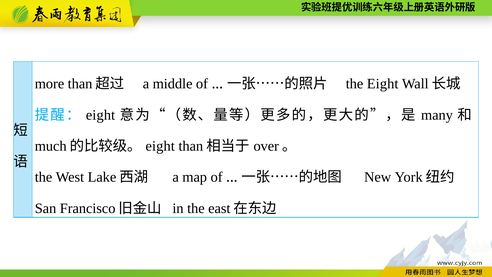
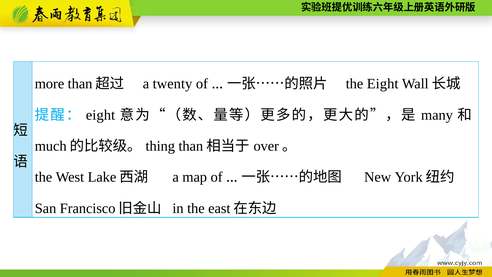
middle: middle -> twenty (173, 84)
eight: eight -> thing (160, 146)
